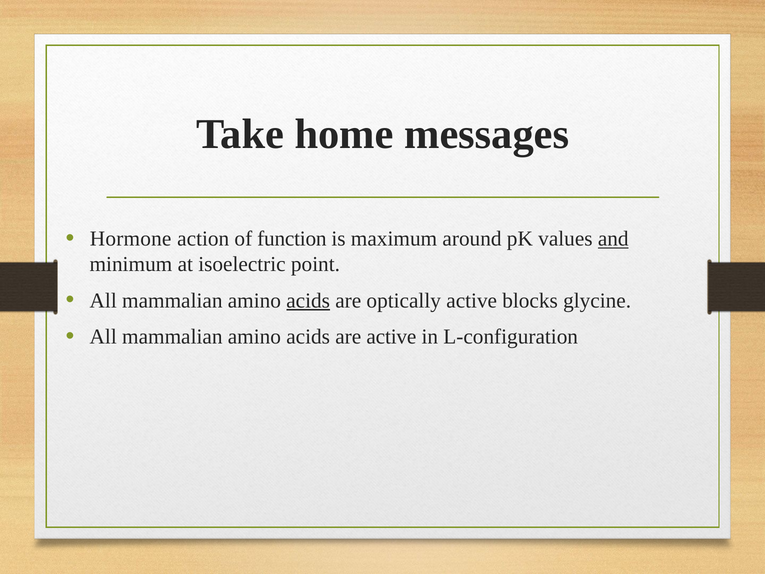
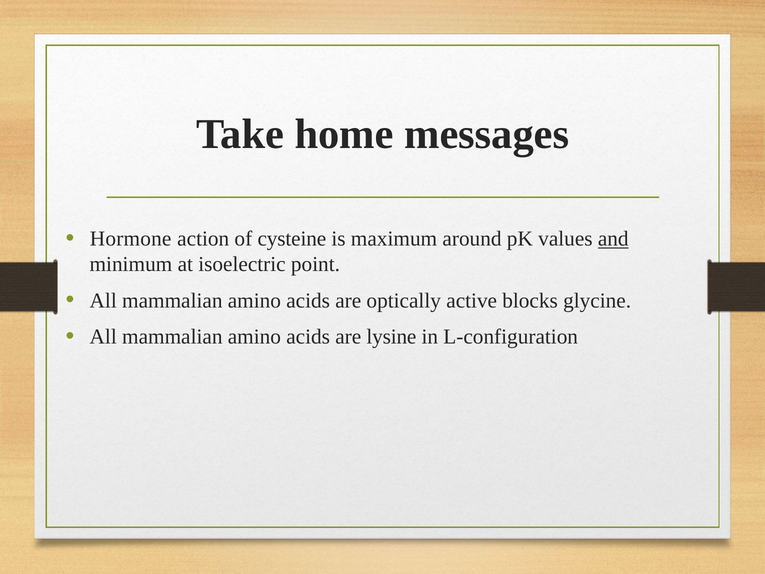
function: function -> cysteine (292, 239)
acids underline: present -> none (308, 300)
are active: active -> lysine (391, 337)
